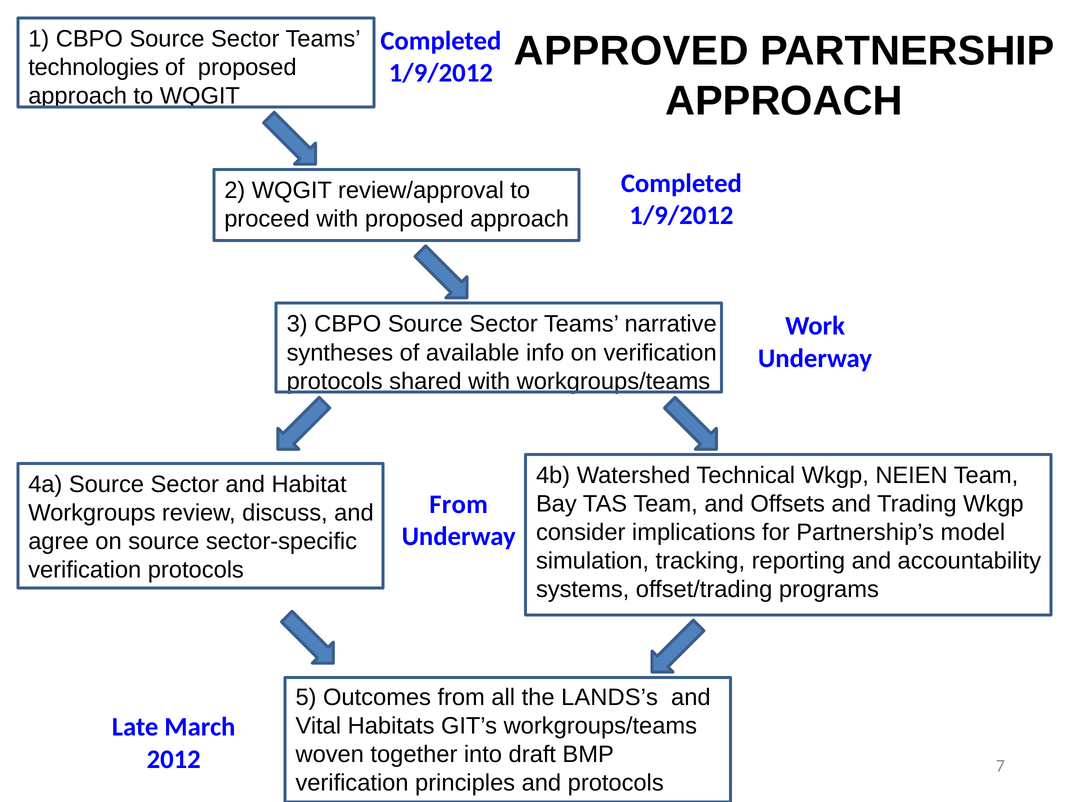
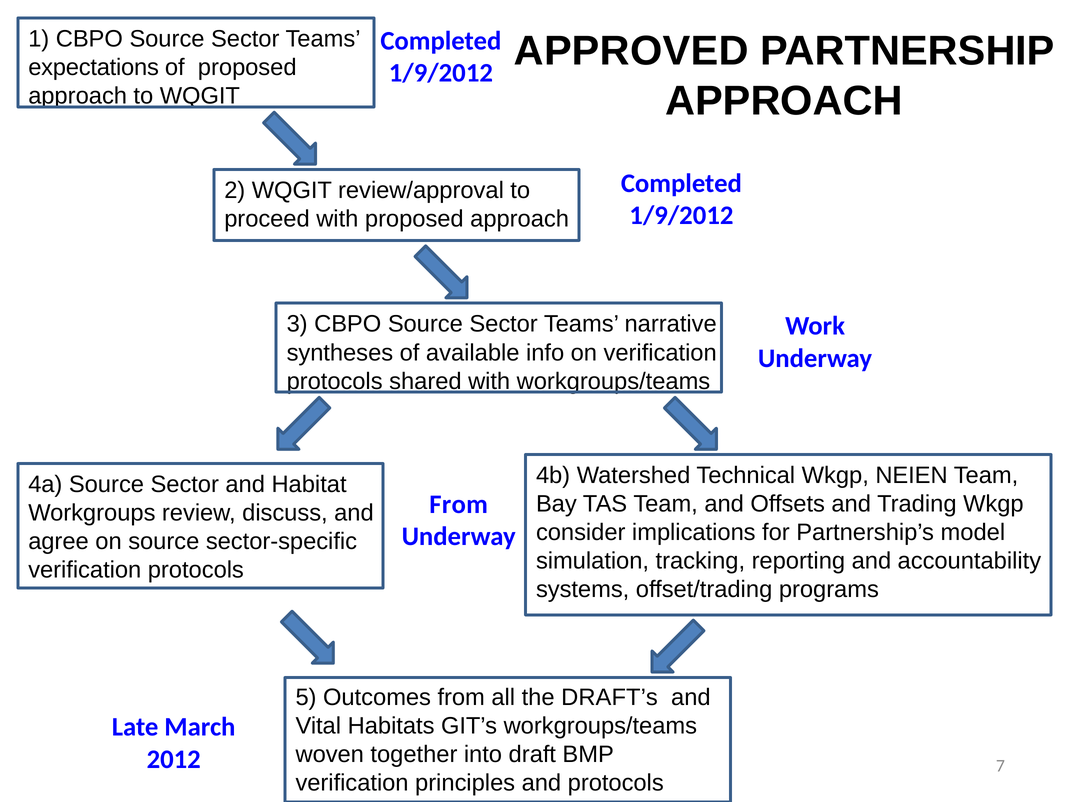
technologies: technologies -> expectations (94, 67)
LANDS’s: LANDS’s -> DRAFT’s (610, 697)
